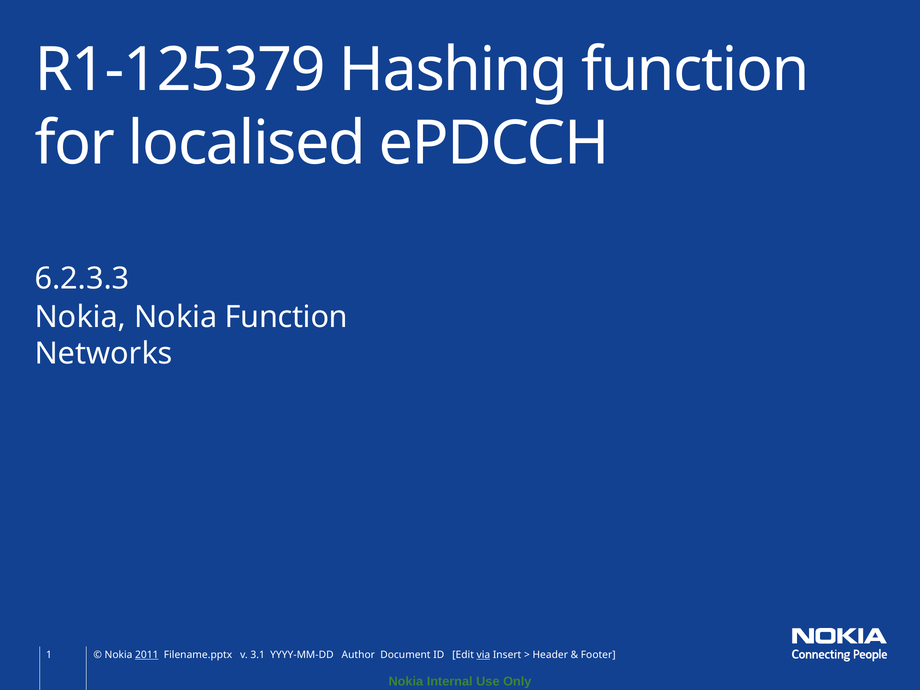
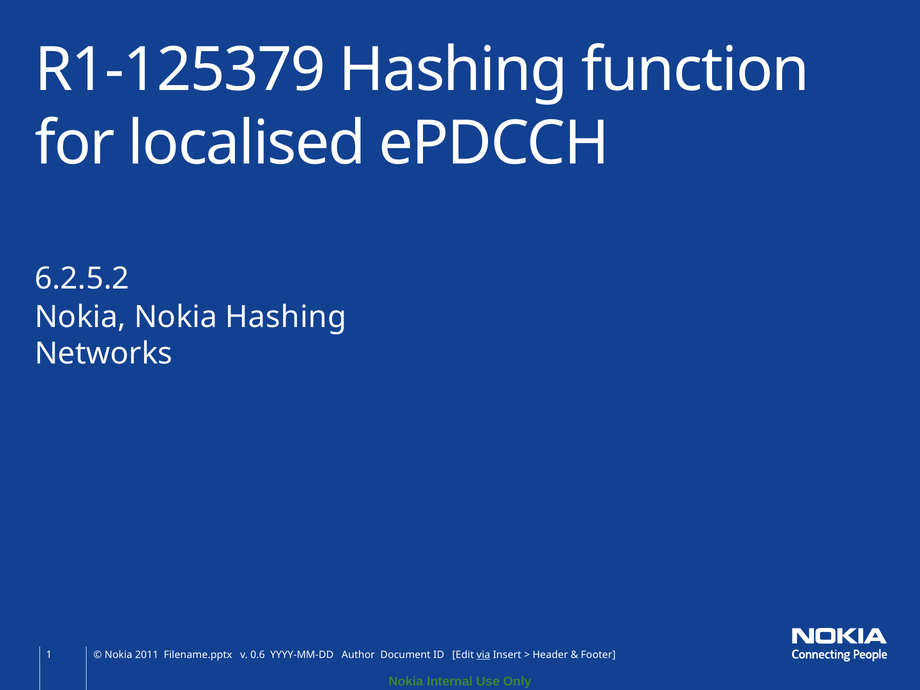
6.2.3.3: 6.2.3.3 -> 6.2.5.2 (82, 279)
Nokia Function: Function -> Hashing (286, 317)
2011 underline: present -> none (147, 655)
3.1: 3.1 -> 0.6 (258, 655)
